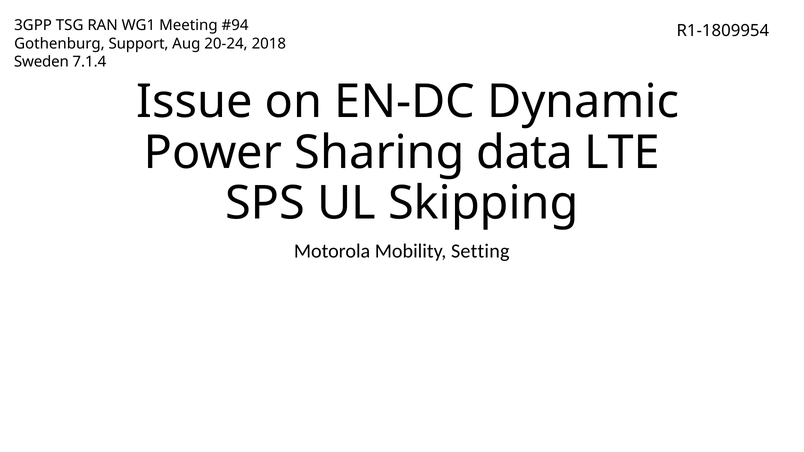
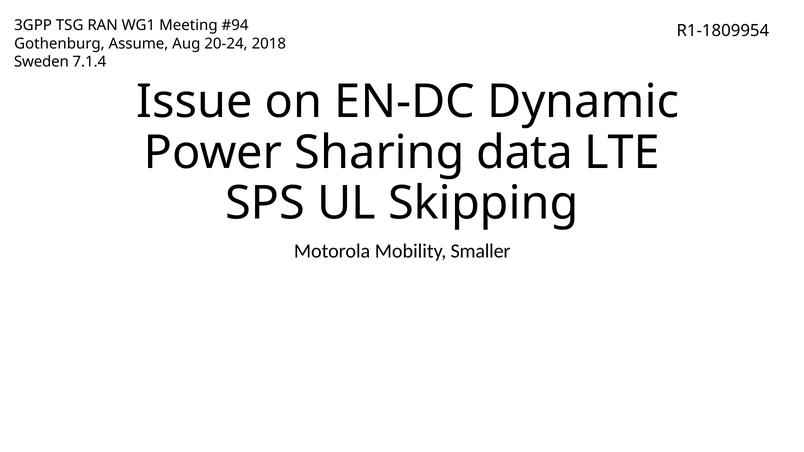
Support: Support -> Assume (138, 44)
Setting: Setting -> Smaller (480, 251)
